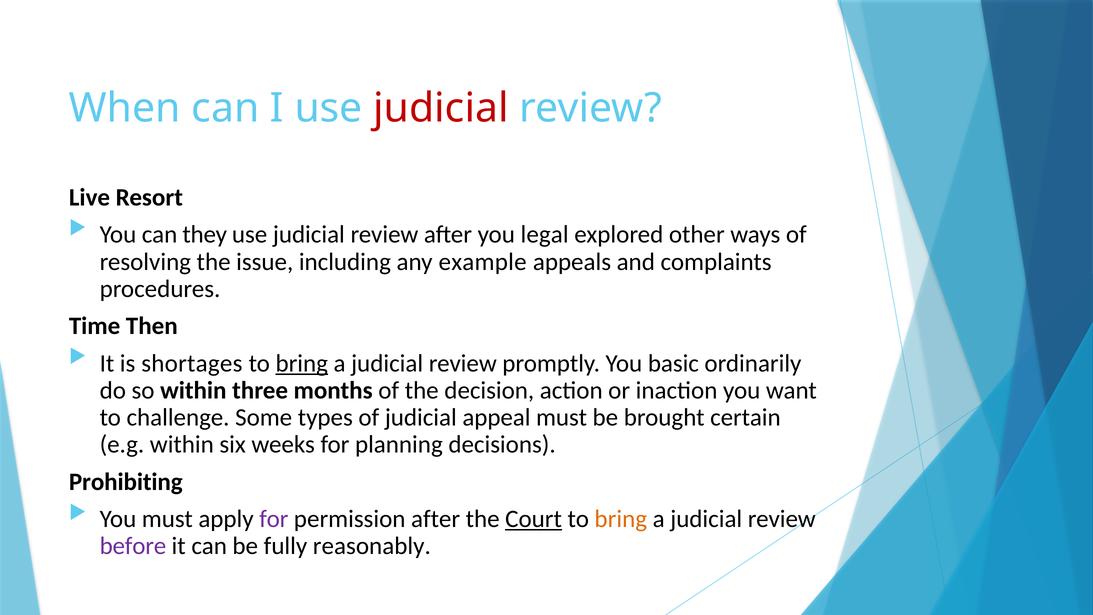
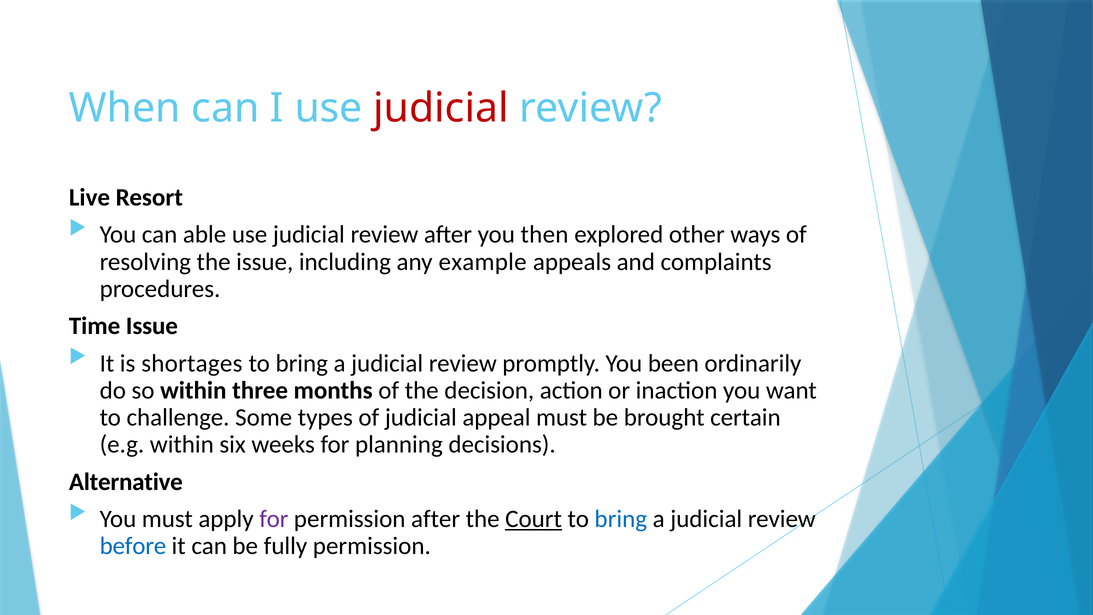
they: they -> able (205, 235)
legal: legal -> then (545, 235)
Time Then: Then -> Issue (152, 326)
bring underline: present -> none (302, 363)
basic: basic -> been (673, 363)
Prohibiting: Prohibiting -> Alternative (126, 482)
bring colour: orange -> blue (621, 519)
before colour: purple -> blue (133, 546)
fully reasonably: reasonably -> permission (372, 546)
